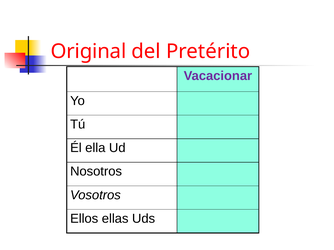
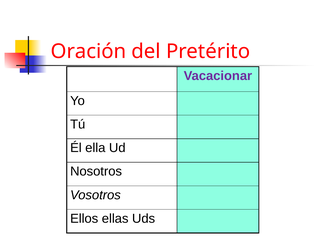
Original: Original -> Oración (88, 52)
